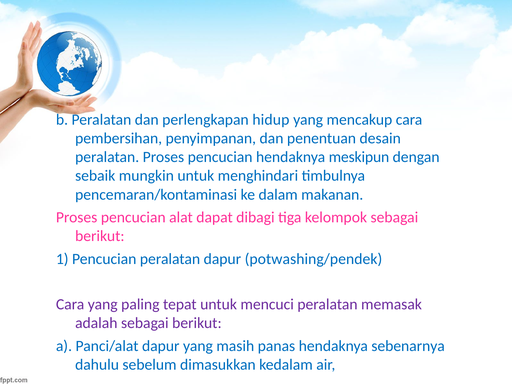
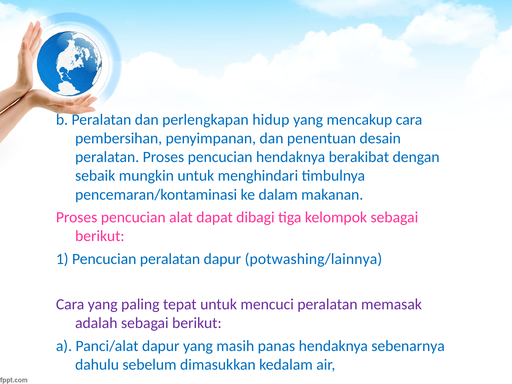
meskipun: meskipun -> berakibat (359, 157)
potwashing/pendek: potwashing/pendek -> potwashing/lainnya (313, 259)
